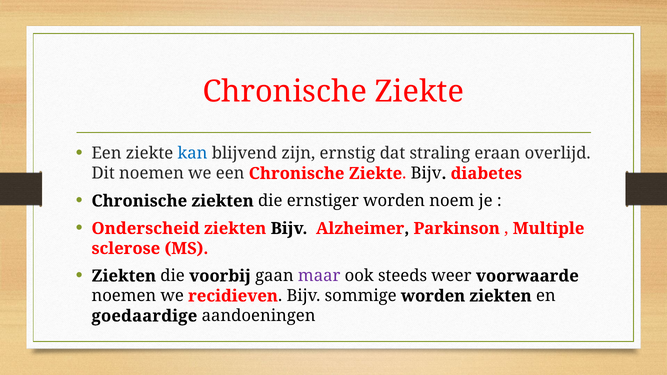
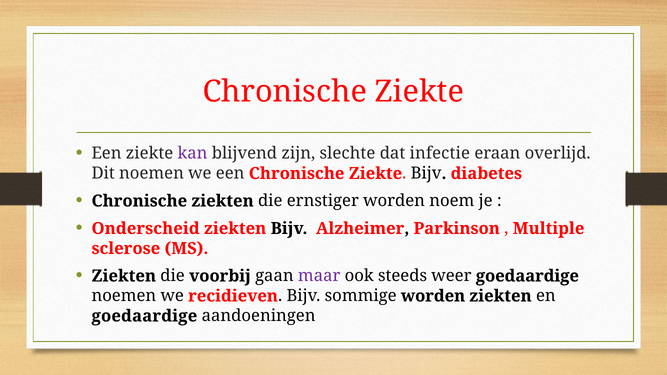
kan colour: blue -> purple (193, 154)
ernstig: ernstig -> slechte (347, 154)
straling: straling -> infectie (440, 154)
weer voorwaarde: voorwaarde -> goedaardige (527, 276)
